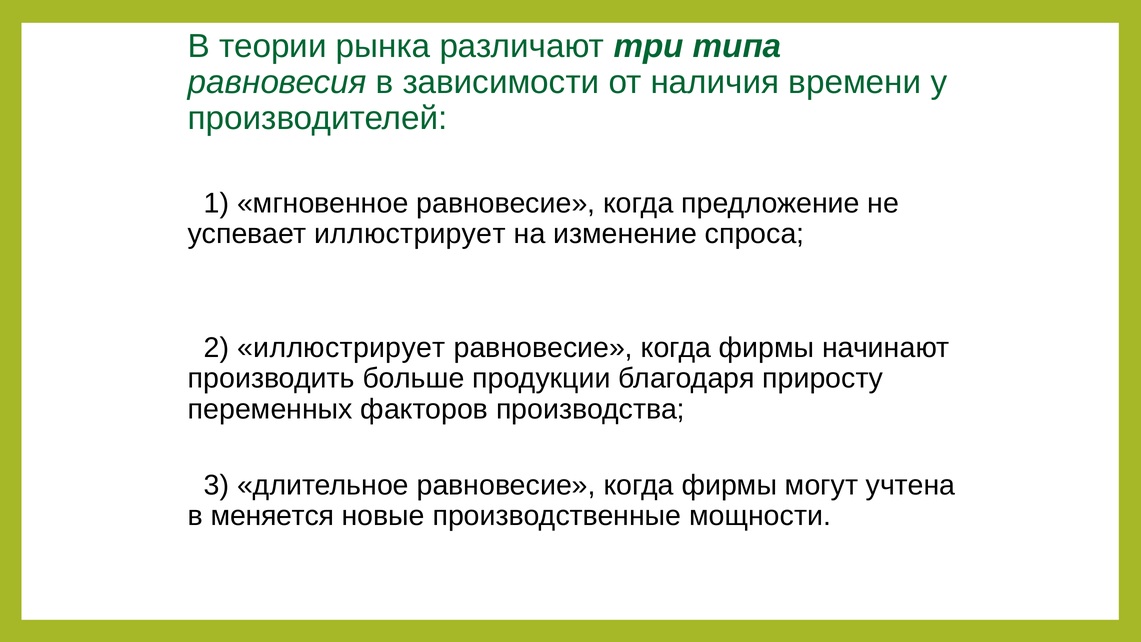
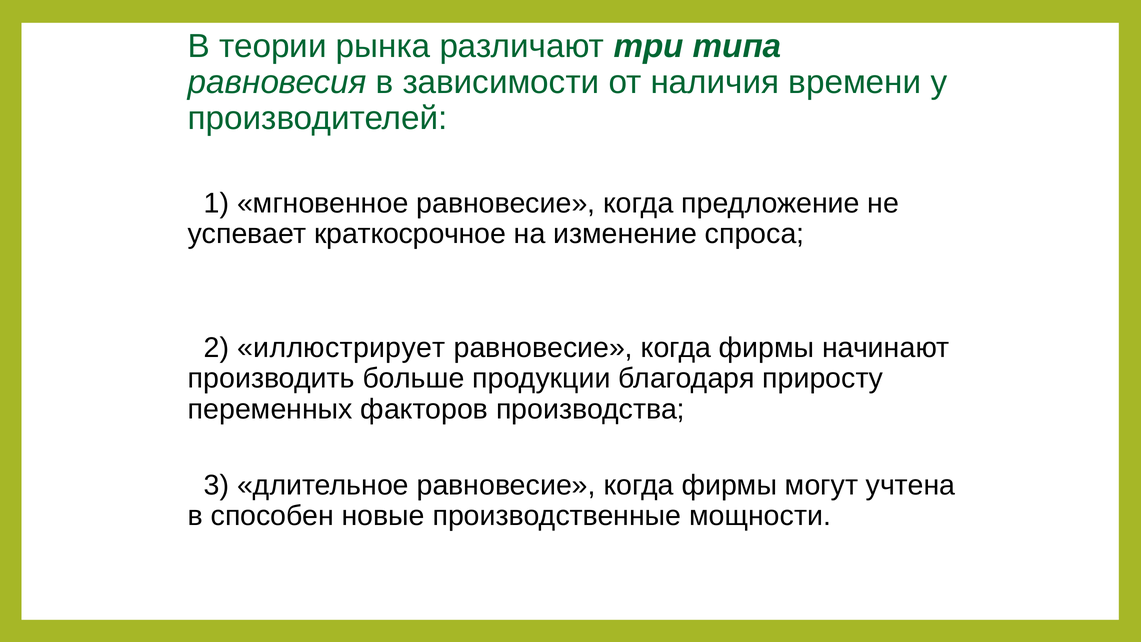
успевает иллюстрирует: иллюстрирует -> краткосрочное (410, 234)
меняется: меняется -> способен (272, 516)
